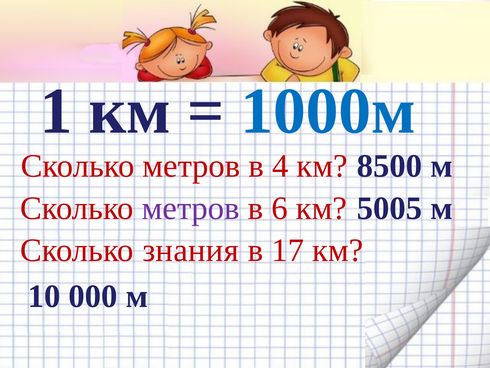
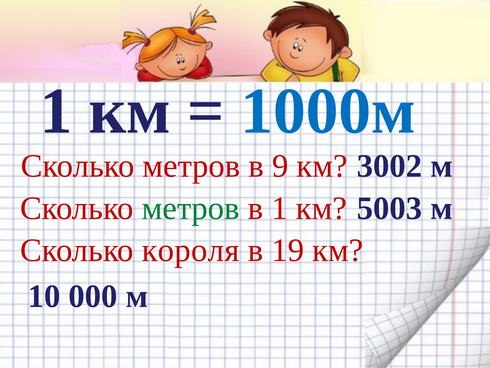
4: 4 -> 9 (280, 166)
8500: 8500 -> 3002 (390, 166)
метров colour: purple -> green (191, 208)
в 6: 6 -> 1 (280, 208)
5005: 5005 -> 5003 (390, 208)
знания: знания -> короля (191, 250)
17: 17 -> 19 (288, 250)
